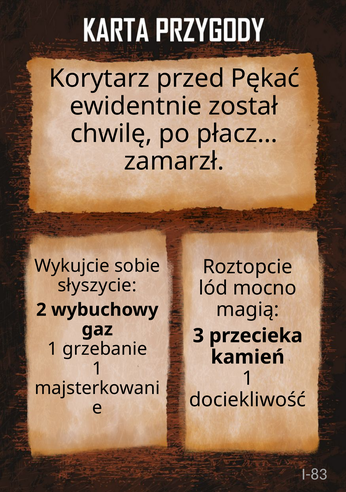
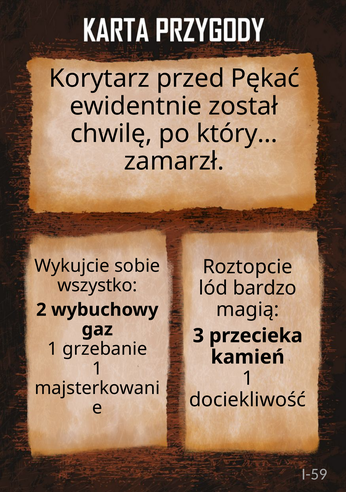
płacz…: płacz… -> który… (237, 134)
słyszycie: słyszycie -> wszystko (97, 285)
mocno: mocno -> bardzo (265, 288)
I-83: I-83 -> I-59 (314, 474)
